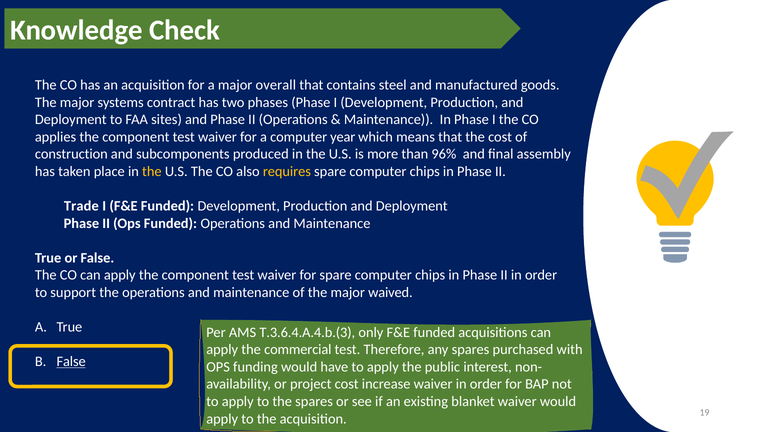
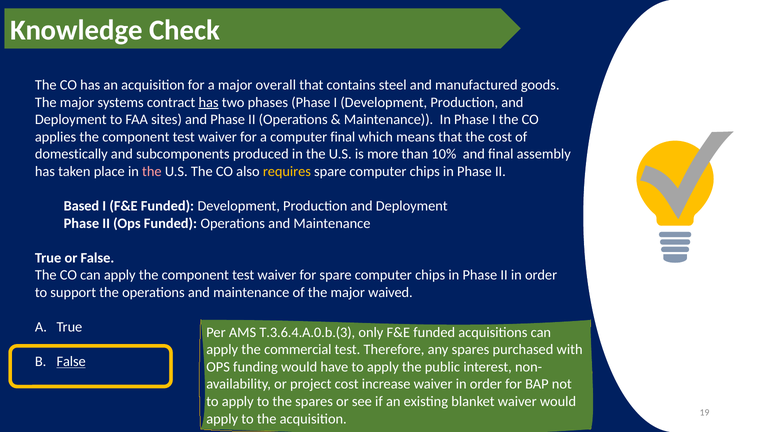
has underline: none -> present (209, 102)
computer year: year -> final (343, 137)
construction: construction -> domestically (71, 154)
96%: 96% -> 10% (444, 154)
the colour: yellow -> pink (152, 171)
Trade: Trade -> Based (81, 206)
T.3.6.4.A.4.b.(3: T.3.6.4.A.4.b.(3 -> T.3.6.4.A.0.b.(3 (307, 332)
